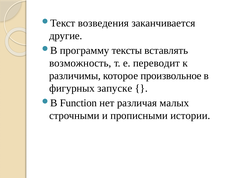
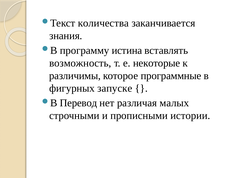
возведения: возведения -> количества (103, 23)
другие: другие -> знания (66, 36)
тексты: тексты -> истина (127, 51)
переводит: переводит -> некоторые (157, 63)
произвольное: произвольное -> программные (171, 76)
Function: Function -> Перевод (78, 103)
